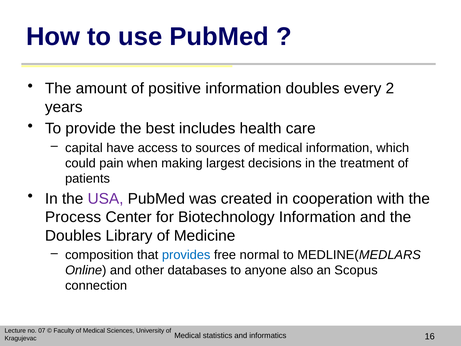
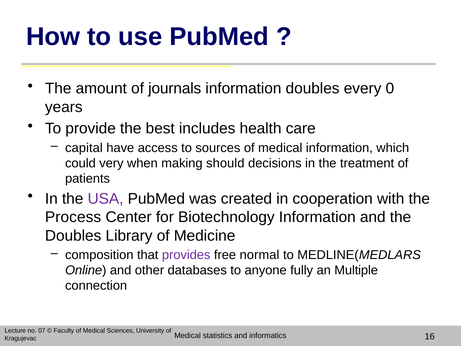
positive: positive -> journals (175, 88)
2: 2 -> 0 (390, 88)
pain: pain -> very (111, 163)
largest: largest -> should (225, 163)
provides colour: blue -> purple (186, 255)
also: also -> fully (302, 270)
Scopus: Scopus -> Multiple (356, 270)
